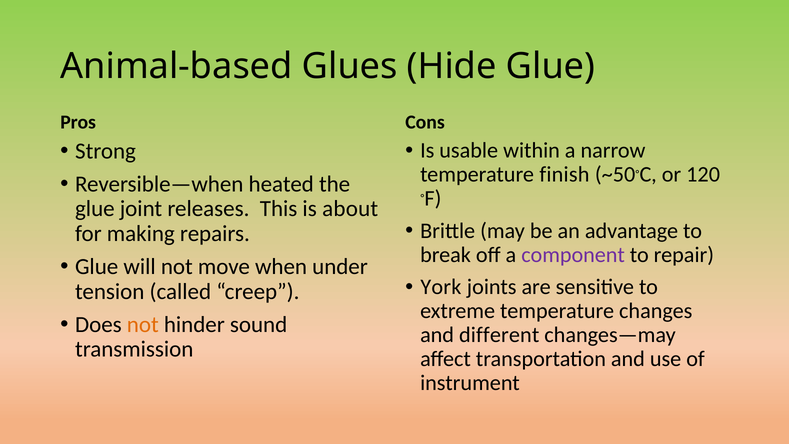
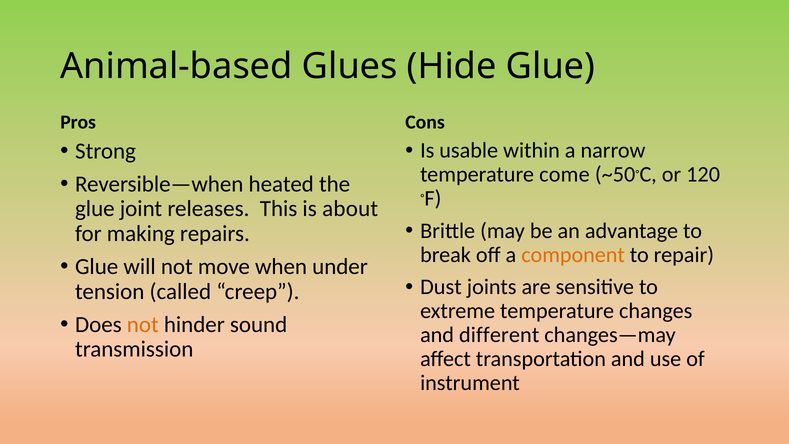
finish: finish -> come (564, 175)
component colour: purple -> orange (573, 255)
York: York -> Dust (441, 287)
